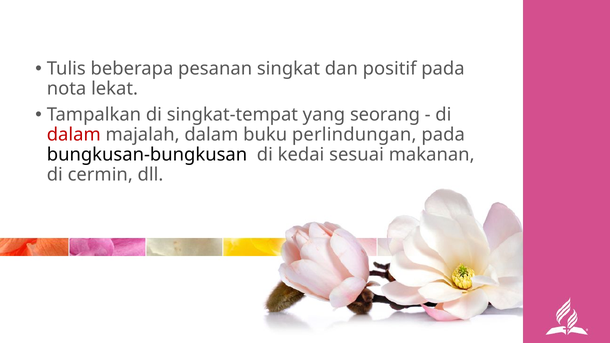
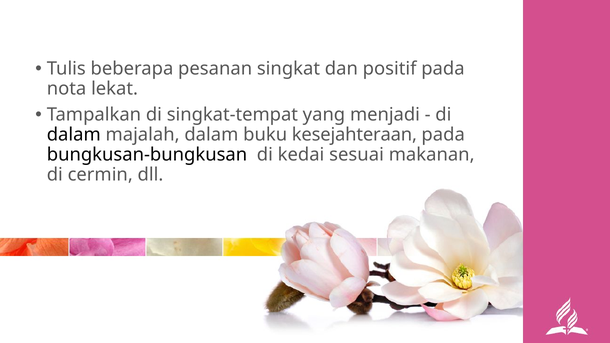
seorang: seorang -> menjadi (385, 115)
dalam colour: red -> black (74, 135)
perlindungan: perlindungan -> kesejahteraan (354, 135)
